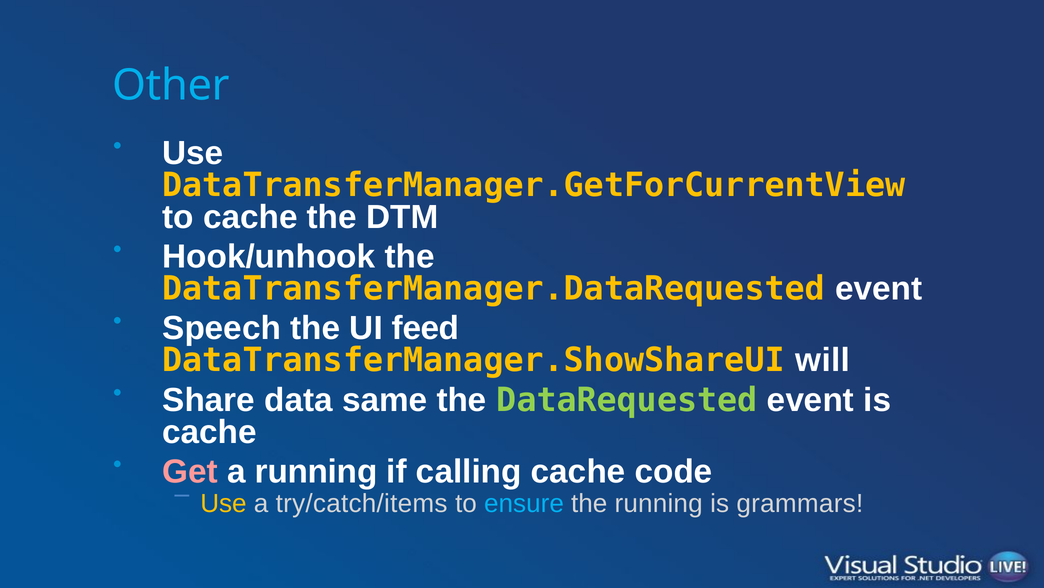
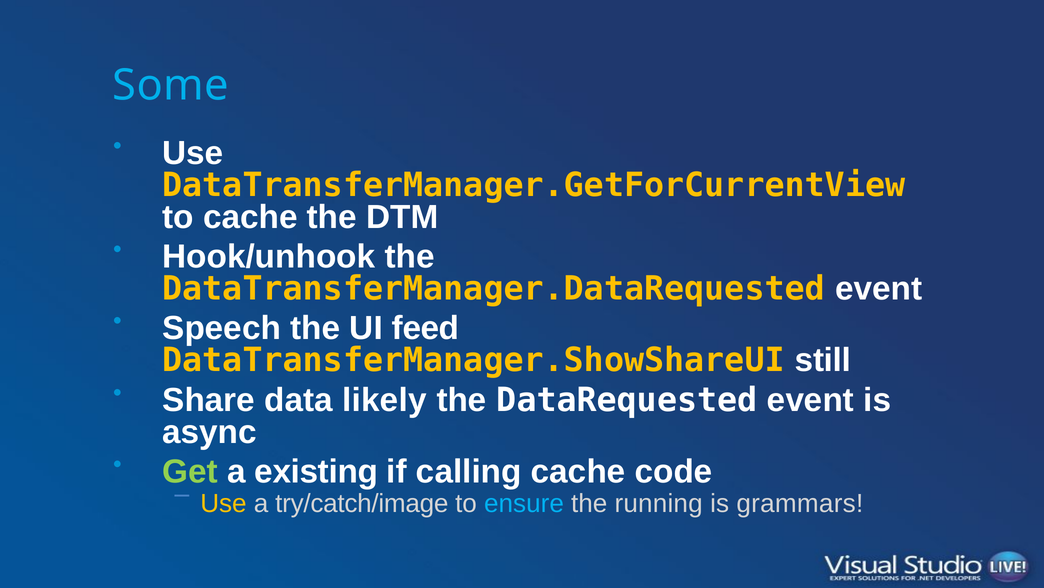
Other: Other -> Some (171, 85)
will: will -> still (823, 360)
same: same -> likely (384, 400)
DataRequested colour: light green -> white (627, 400)
cache: cache -> async (210, 432)
Get colour: pink -> light green (190, 471)
a running: running -> existing (316, 471)
try/catch/items: try/catch/items -> try/catch/image (362, 503)
